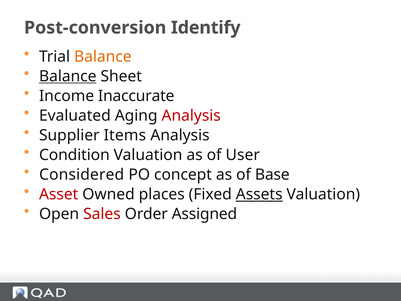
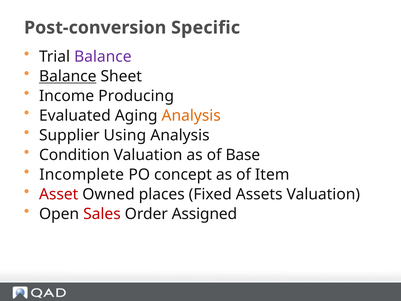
Identify: Identify -> Specific (206, 28)
Balance colour: orange -> purple (103, 57)
Inaccurate: Inaccurate -> Producing (136, 96)
Analysis colour: red -> orange (191, 116)
Items: Items -> Using (125, 135)
User: User -> Base (243, 155)
Considered: Considered -> Incomplete (82, 175)
Base: Base -> Item (272, 175)
Assets underline: present -> none (259, 194)
